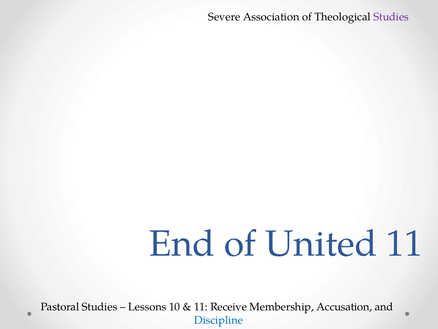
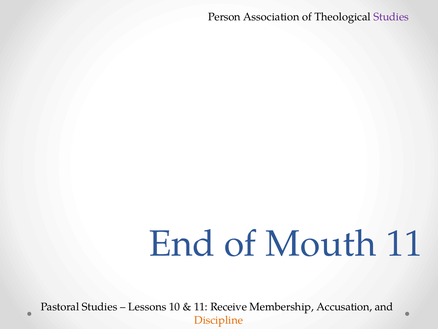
Severe: Severe -> Person (224, 17)
United: United -> Mouth (321, 243)
Discipline colour: blue -> orange (219, 320)
